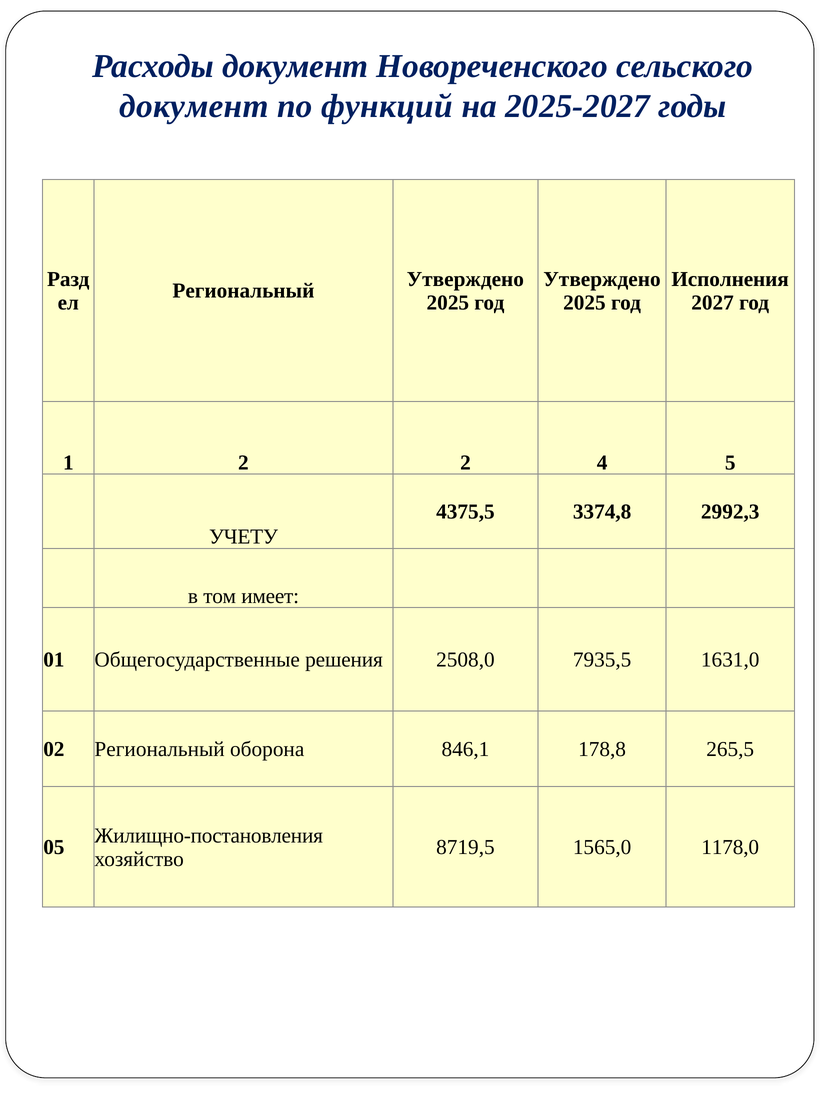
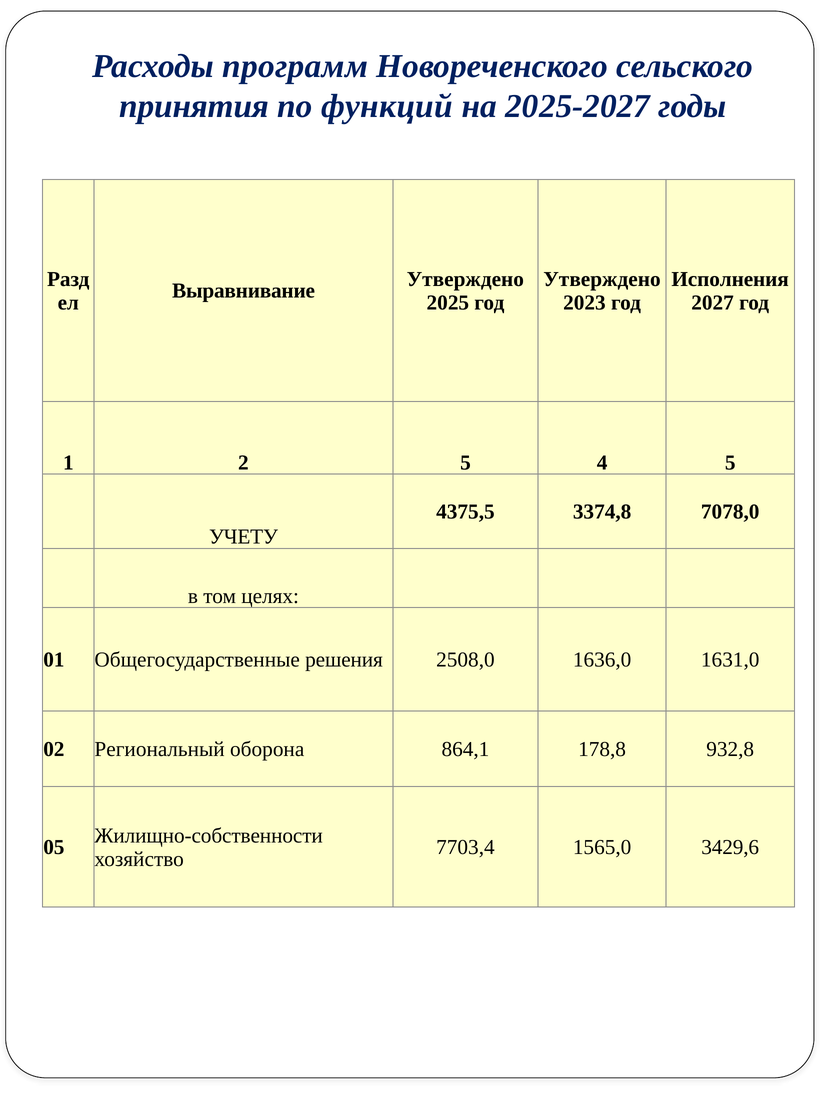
Расходы документ: документ -> программ (295, 66)
документ: документ -> принятия (194, 106)
Региональный: Региональный -> Выравнивание (244, 291)
2025: 2025 -> 2023 (584, 303)
2 2: 2 -> 5 (466, 463)
2992,3: 2992,3 -> 7078,0 (730, 512)
имеет: имеет -> целях (270, 596)
7935,5: 7935,5 -> 1636,0 (602, 660)
846,1: 846,1 -> 864,1 (465, 749)
265,5: 265,5 -> 932,8 (730, 749)
Жилищно-постановления: Жилищно-постановления -> Жилищно-собственности (209, 836)
8719,5: 8719,5 -> 7703,4 (465, 848)
1178,0: 1178,0 -> 3429,6 (730, 848)
